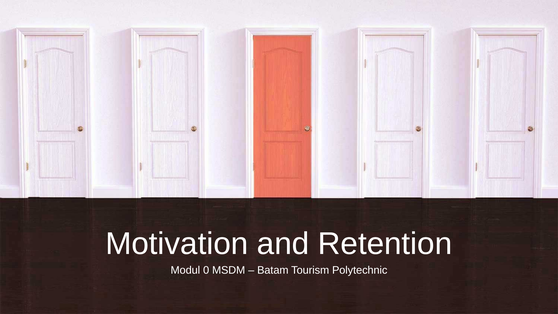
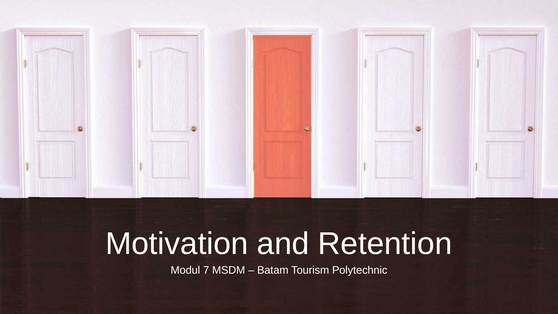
0: 0 -> 7 (206, 270)
